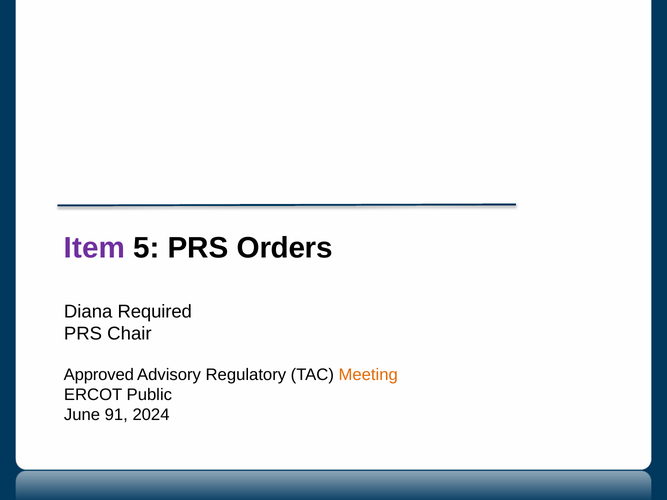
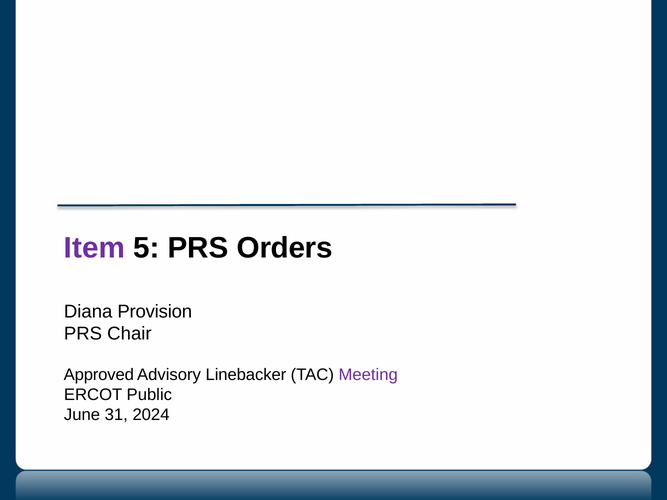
Required: Required -> Provision (155, 312)
Regulatory: Regulatory -> Linebacker (246, 375)
Meeting colour: orange -> purple (368, 375)
91: 91 -> 31 (116, 415)
